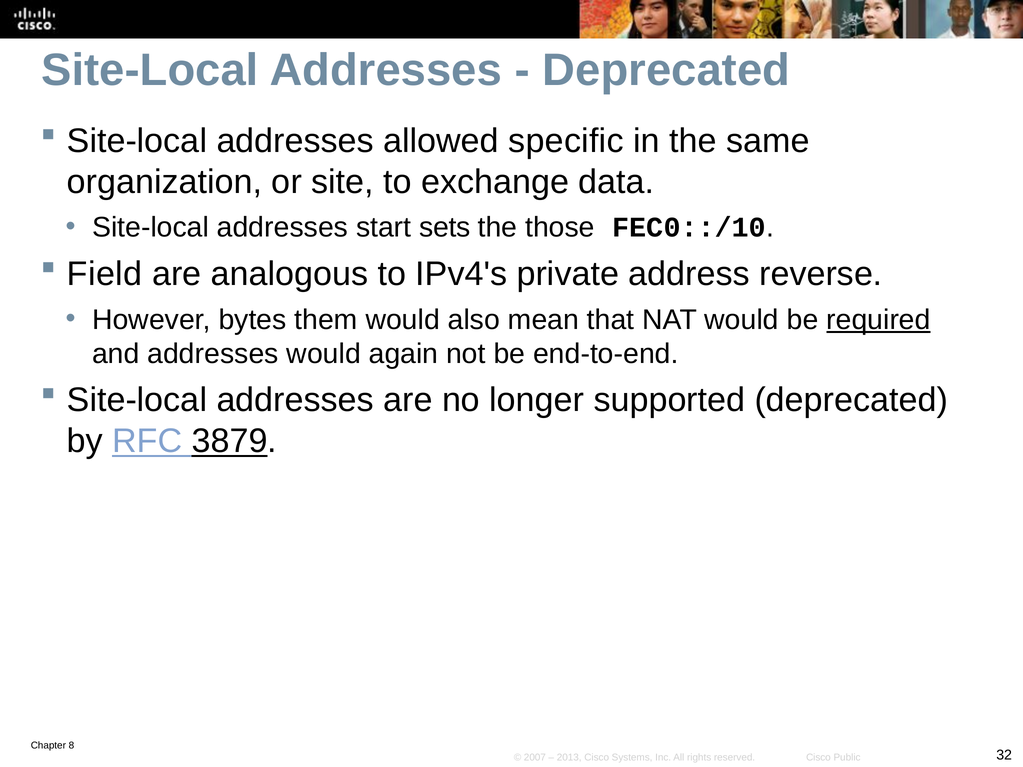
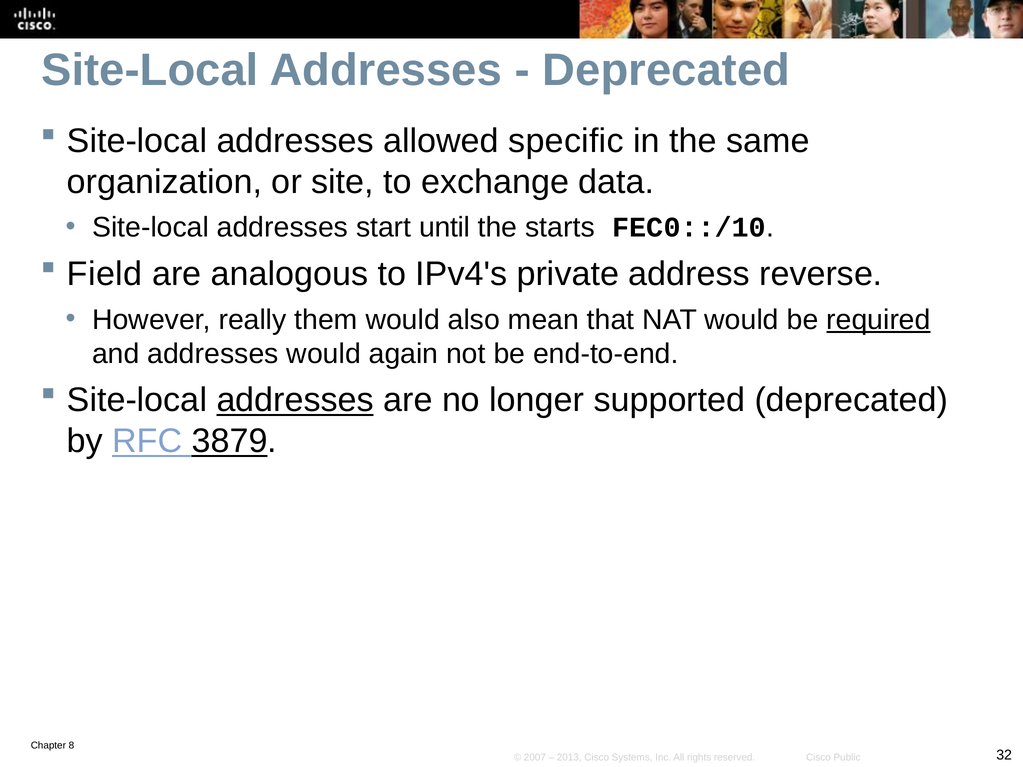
sets: sets -> until (445, 228)
those: those -> starts (560, 228)
bytes: bytes -> really (253, 320)
addresses underline: none -> present (295, 400)
